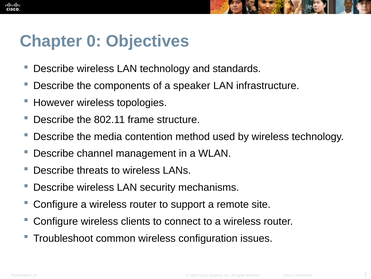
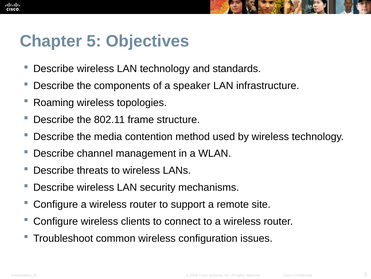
0: 0 -> 5 (94, 41)
However: However -> Roaming (54, 102)
